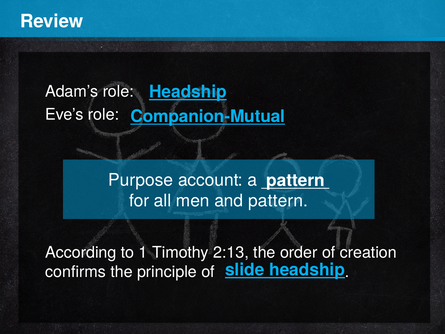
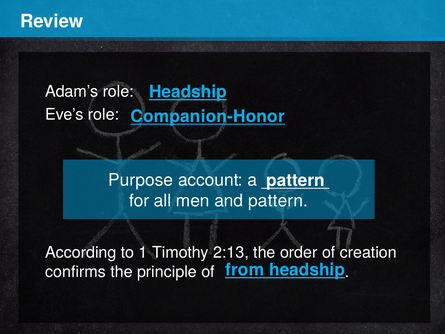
Companion-Mutual: Companion-Mutual -> Companion-Honor (208, 116)
slide: slide -> from (245, 270)
